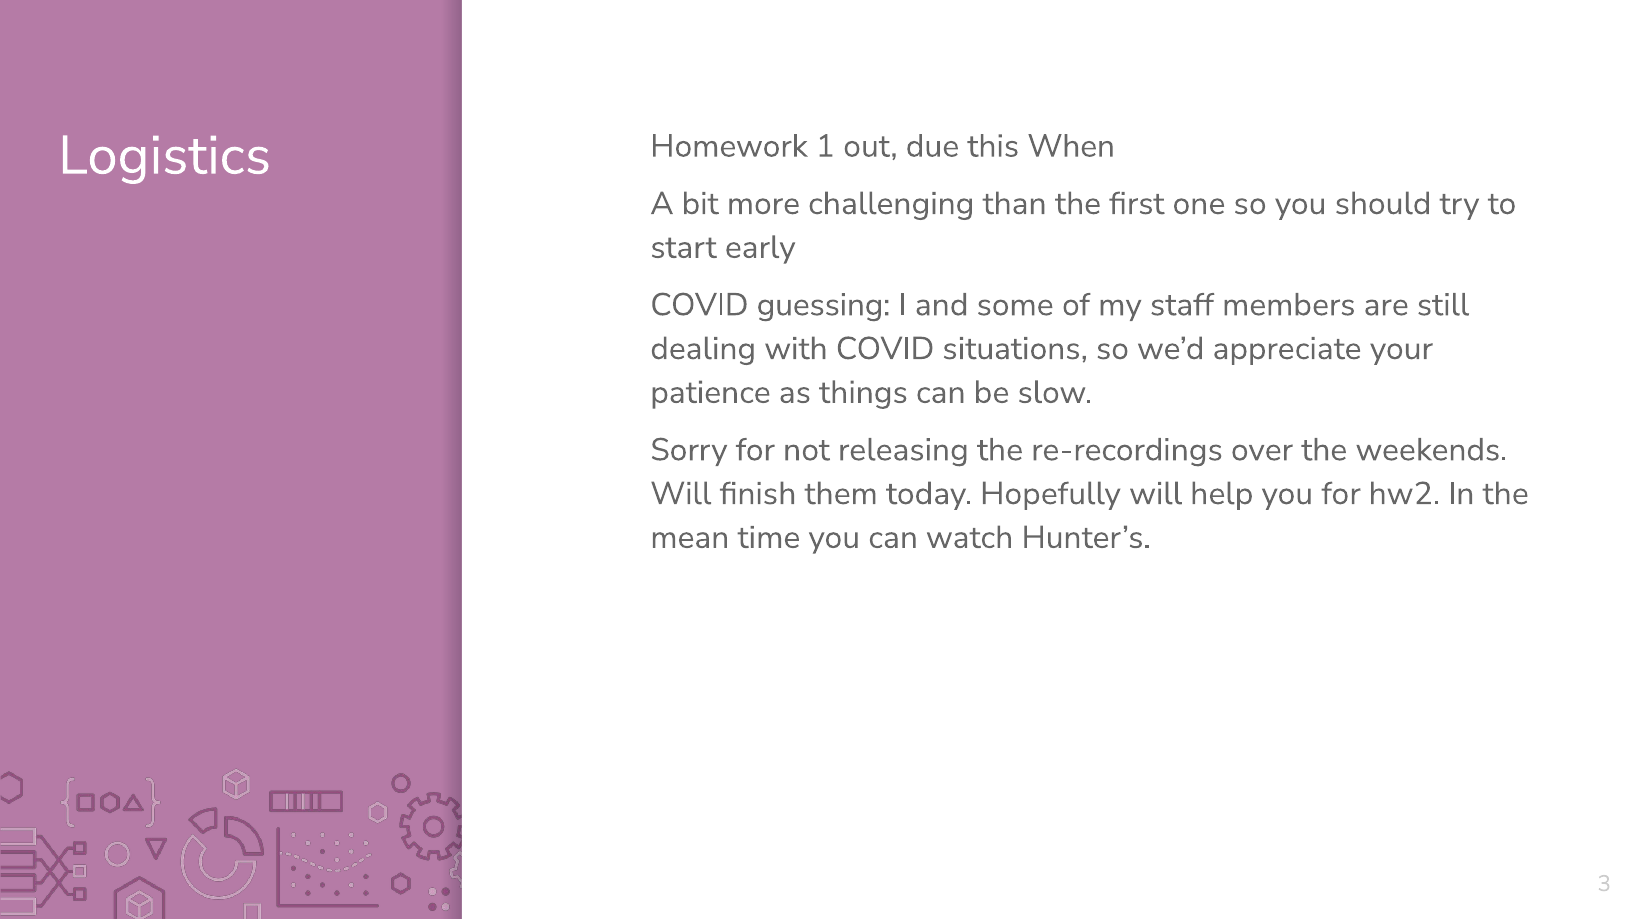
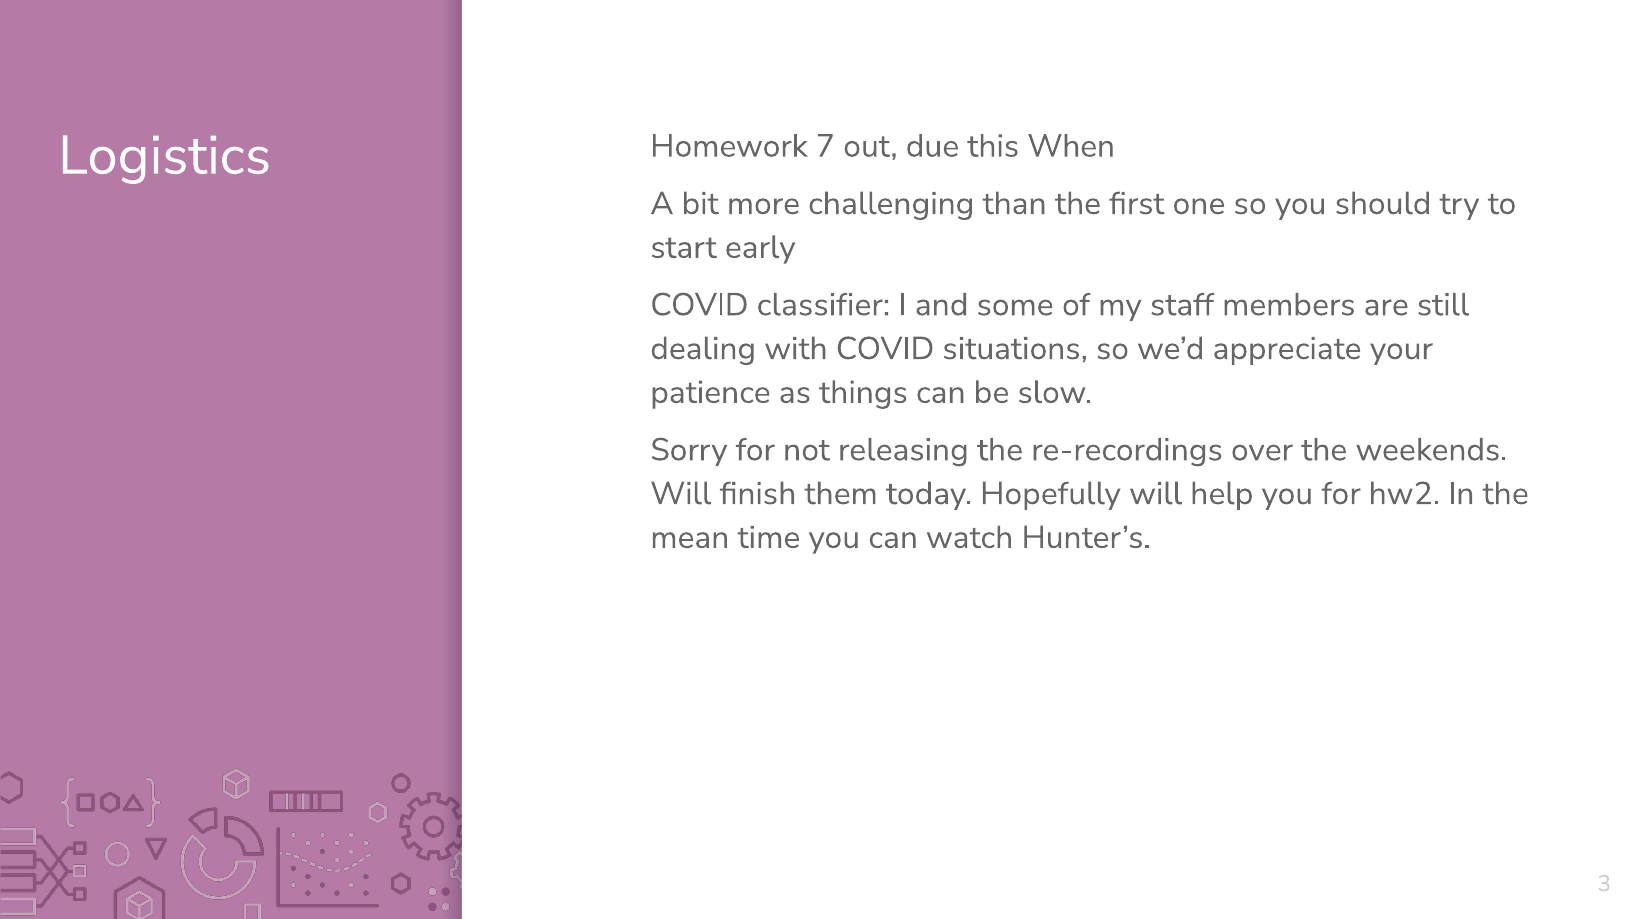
1: 1 -> 7 (825, 146)
guessing: guessing -> classifier (823, 305)
